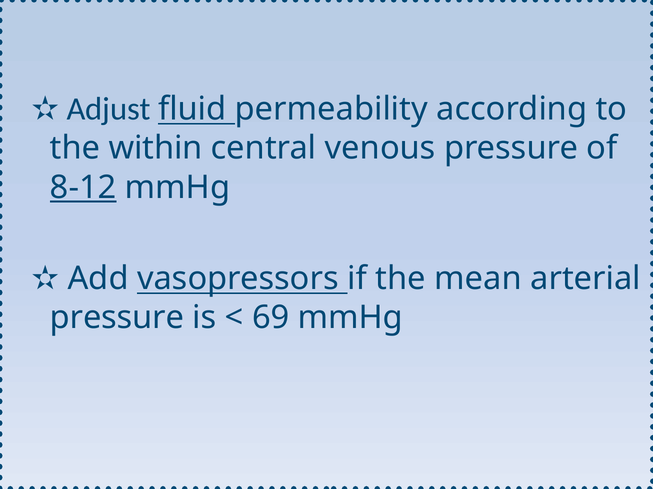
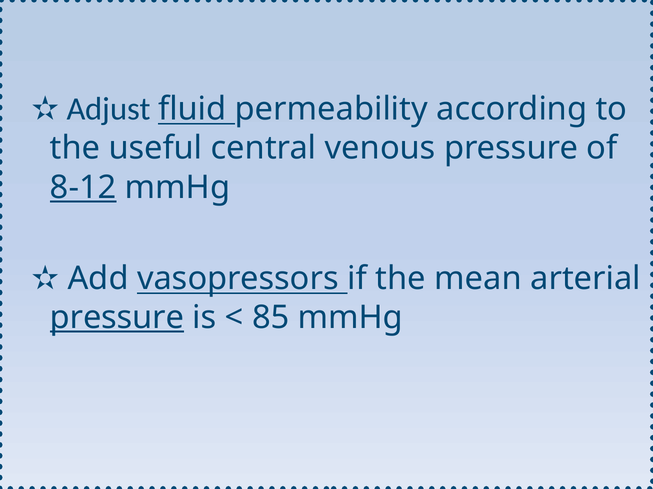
within: within -> useful (156, 148)
pressure underline: none -> present (117, 318)
69: 69 -> 85 (271, 318)
